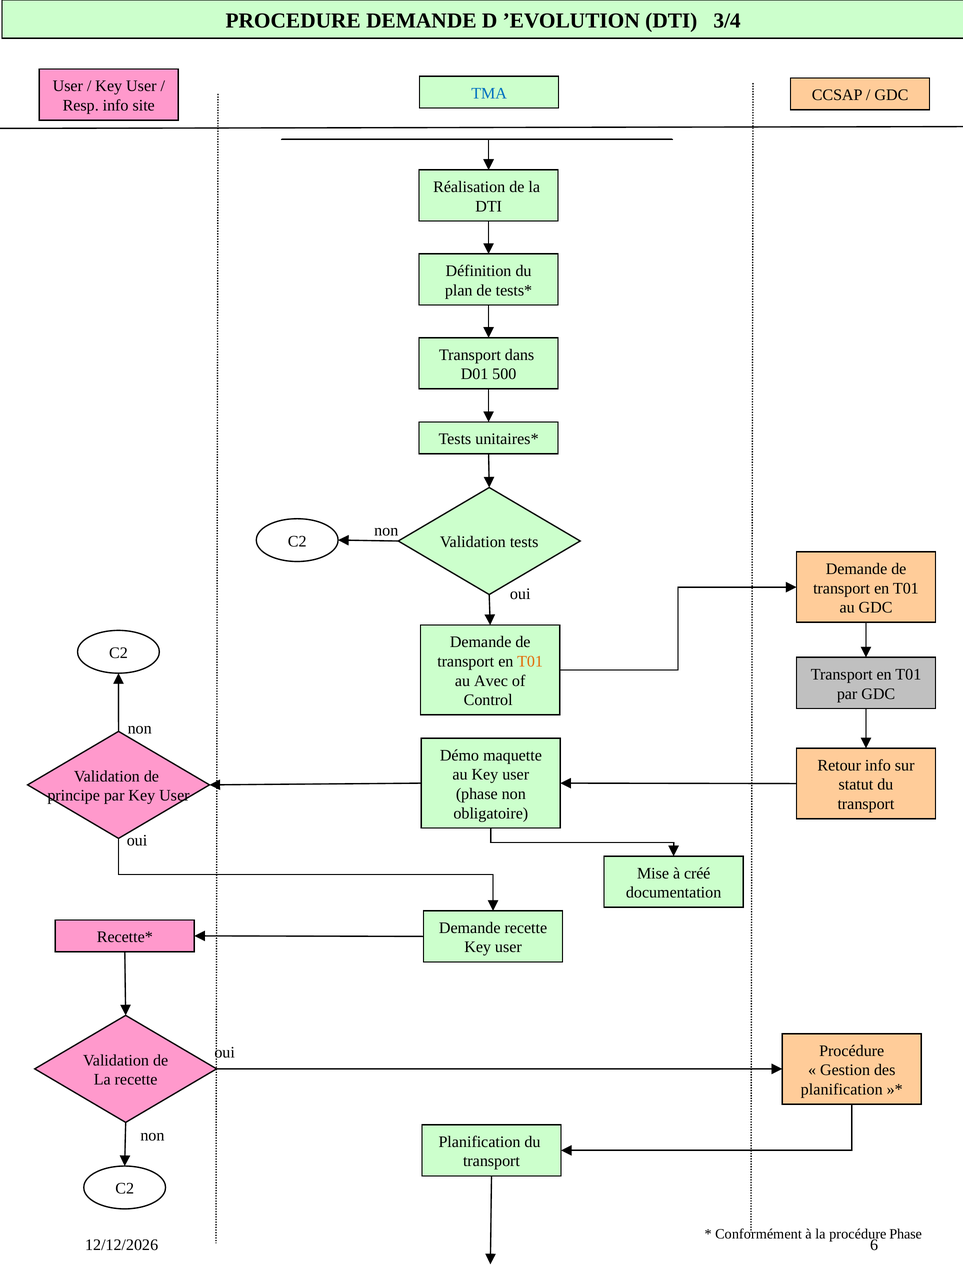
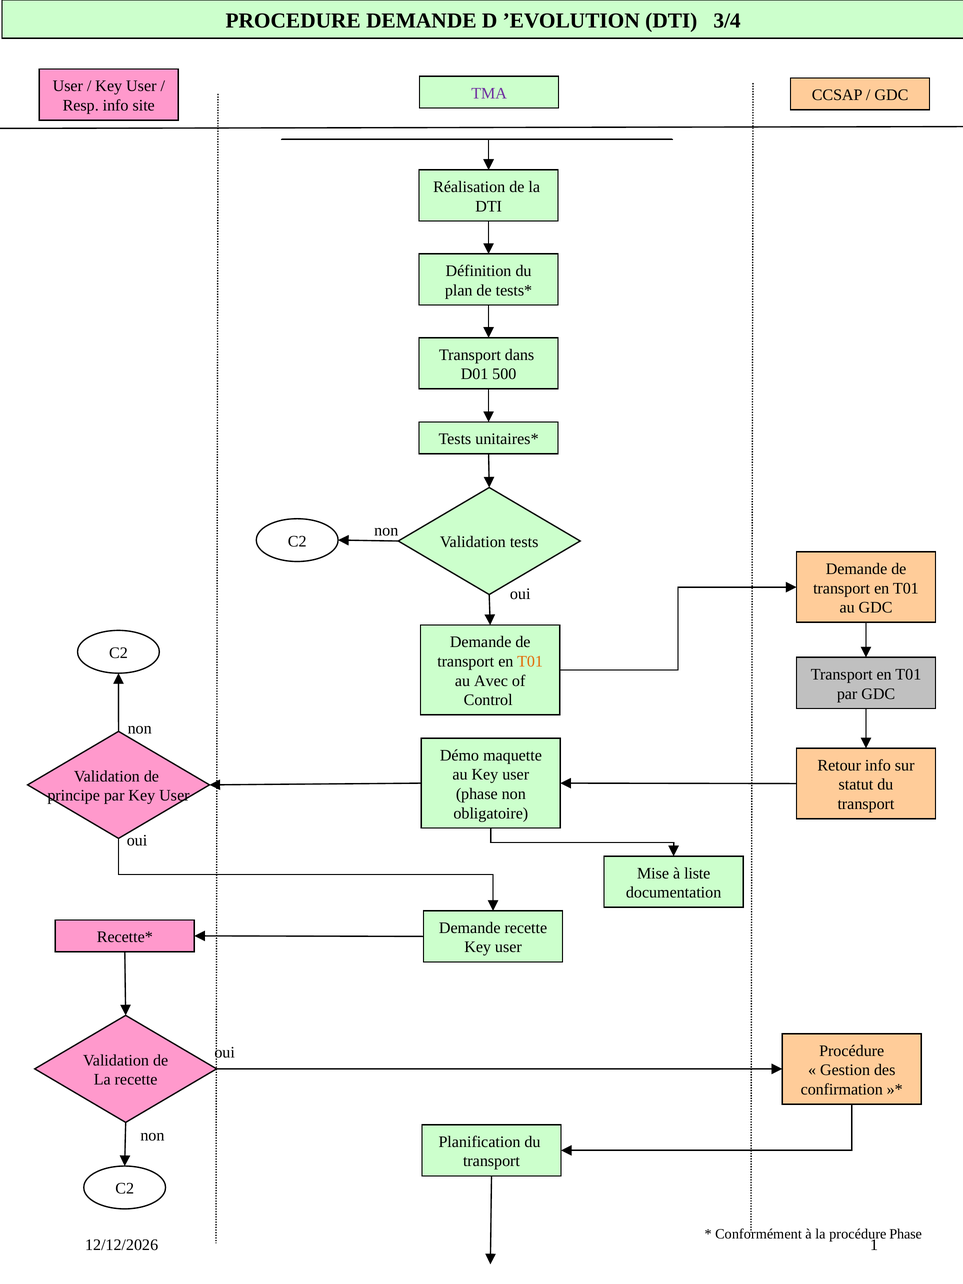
TMA colour: blue -> purple (489, 93)
créé: créé -> liste (697, 873)
planification: planification -> confirmation (842, 1089)
6: 6 -> 1 (874, 1245)
